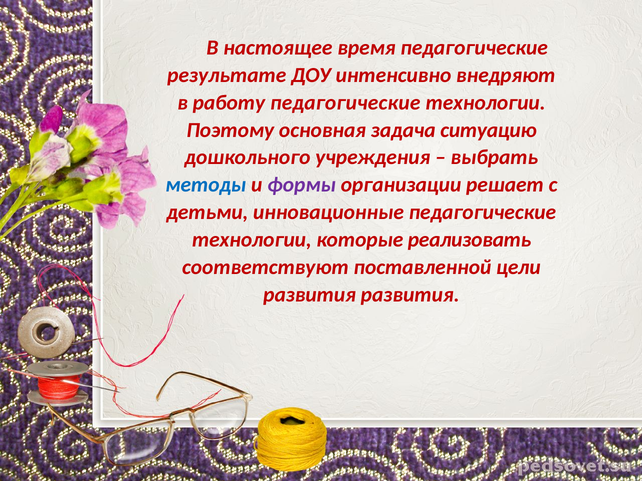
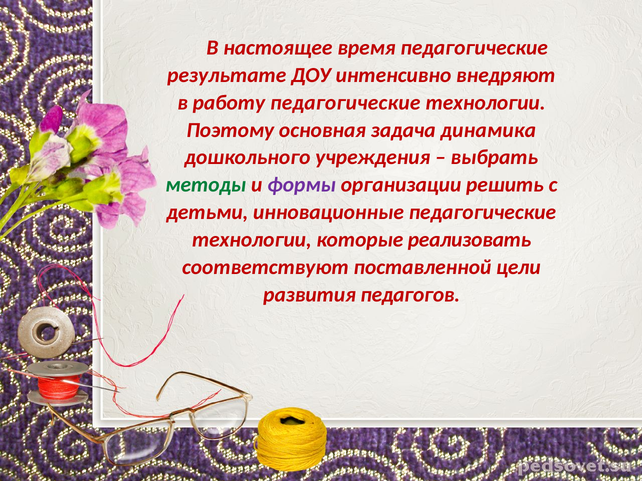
ситуацию: ситуацию -> динамика (488, 130)
методы colour: blue -> green (206, 185)
решает: решает -> решить (505, 185)
развития развития: развития -> педагогов (410, 295)
